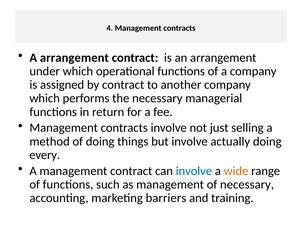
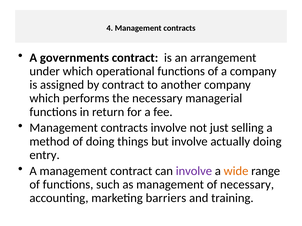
A arrangement: arrangement -> governments (74, 58)
every: every -> entry (45, 155)
involve colour: blue -> purple (194, 171)
